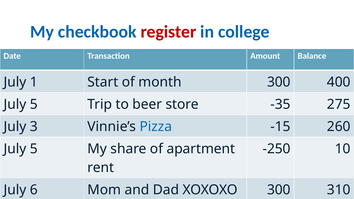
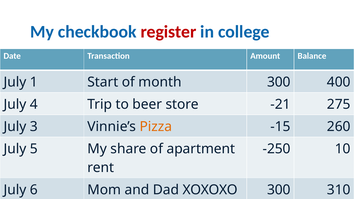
5: 5 -> 4 (34, 104)
store -35: -35 -> -21 (281, 104)
Pizza colour: blue -> orange (156, 127)
